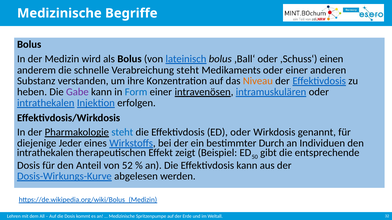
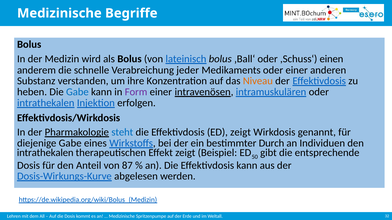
Verabreichung steht: steht -> jeder (188, 70)
Gabe colour: purple -> blue (77, 92)
Form colour: blue -> purple (136, 92)
ED oder: oder -> zeigt (241, 132)
diejenige Jeder: Jeder -> Gabe (70, 143)
52: 52 -> 87 (127, 166)
